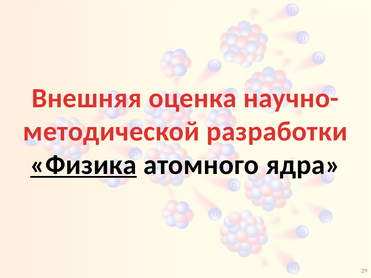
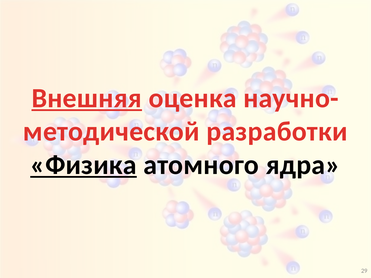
Внешняя underline: none -> present (87, 98)
